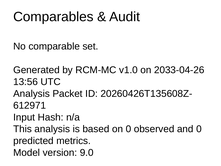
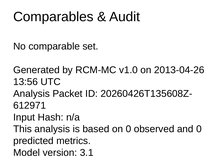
2033-04-26: 2033-04-26 -> 2013-04-26 (179, 70)
9.0: 9.0 -> 3.1 (87, 152)
